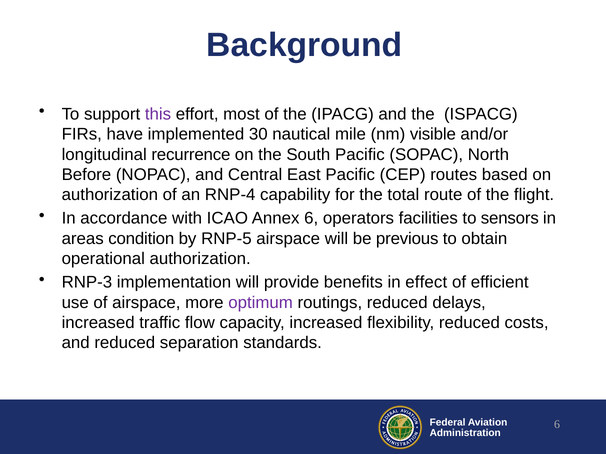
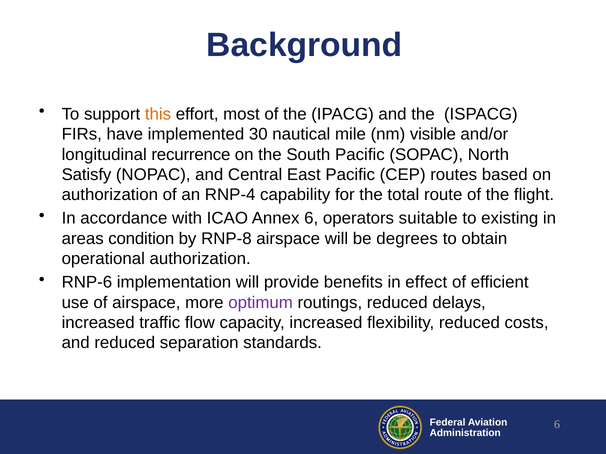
this colour: purple -> orange (158, 114)
Before: Before -> Satisfy (86, 175)
facilities: facilities -> suitable (428, 219)
sensors: sensors -> existing (510, 219)
RNP-5: RNP-5 -> RNP-8 (226, 239)
previous: previous -> degrees (407, 239)
RNP-3: RNP-3 -> RNP-6 (87, 283)
